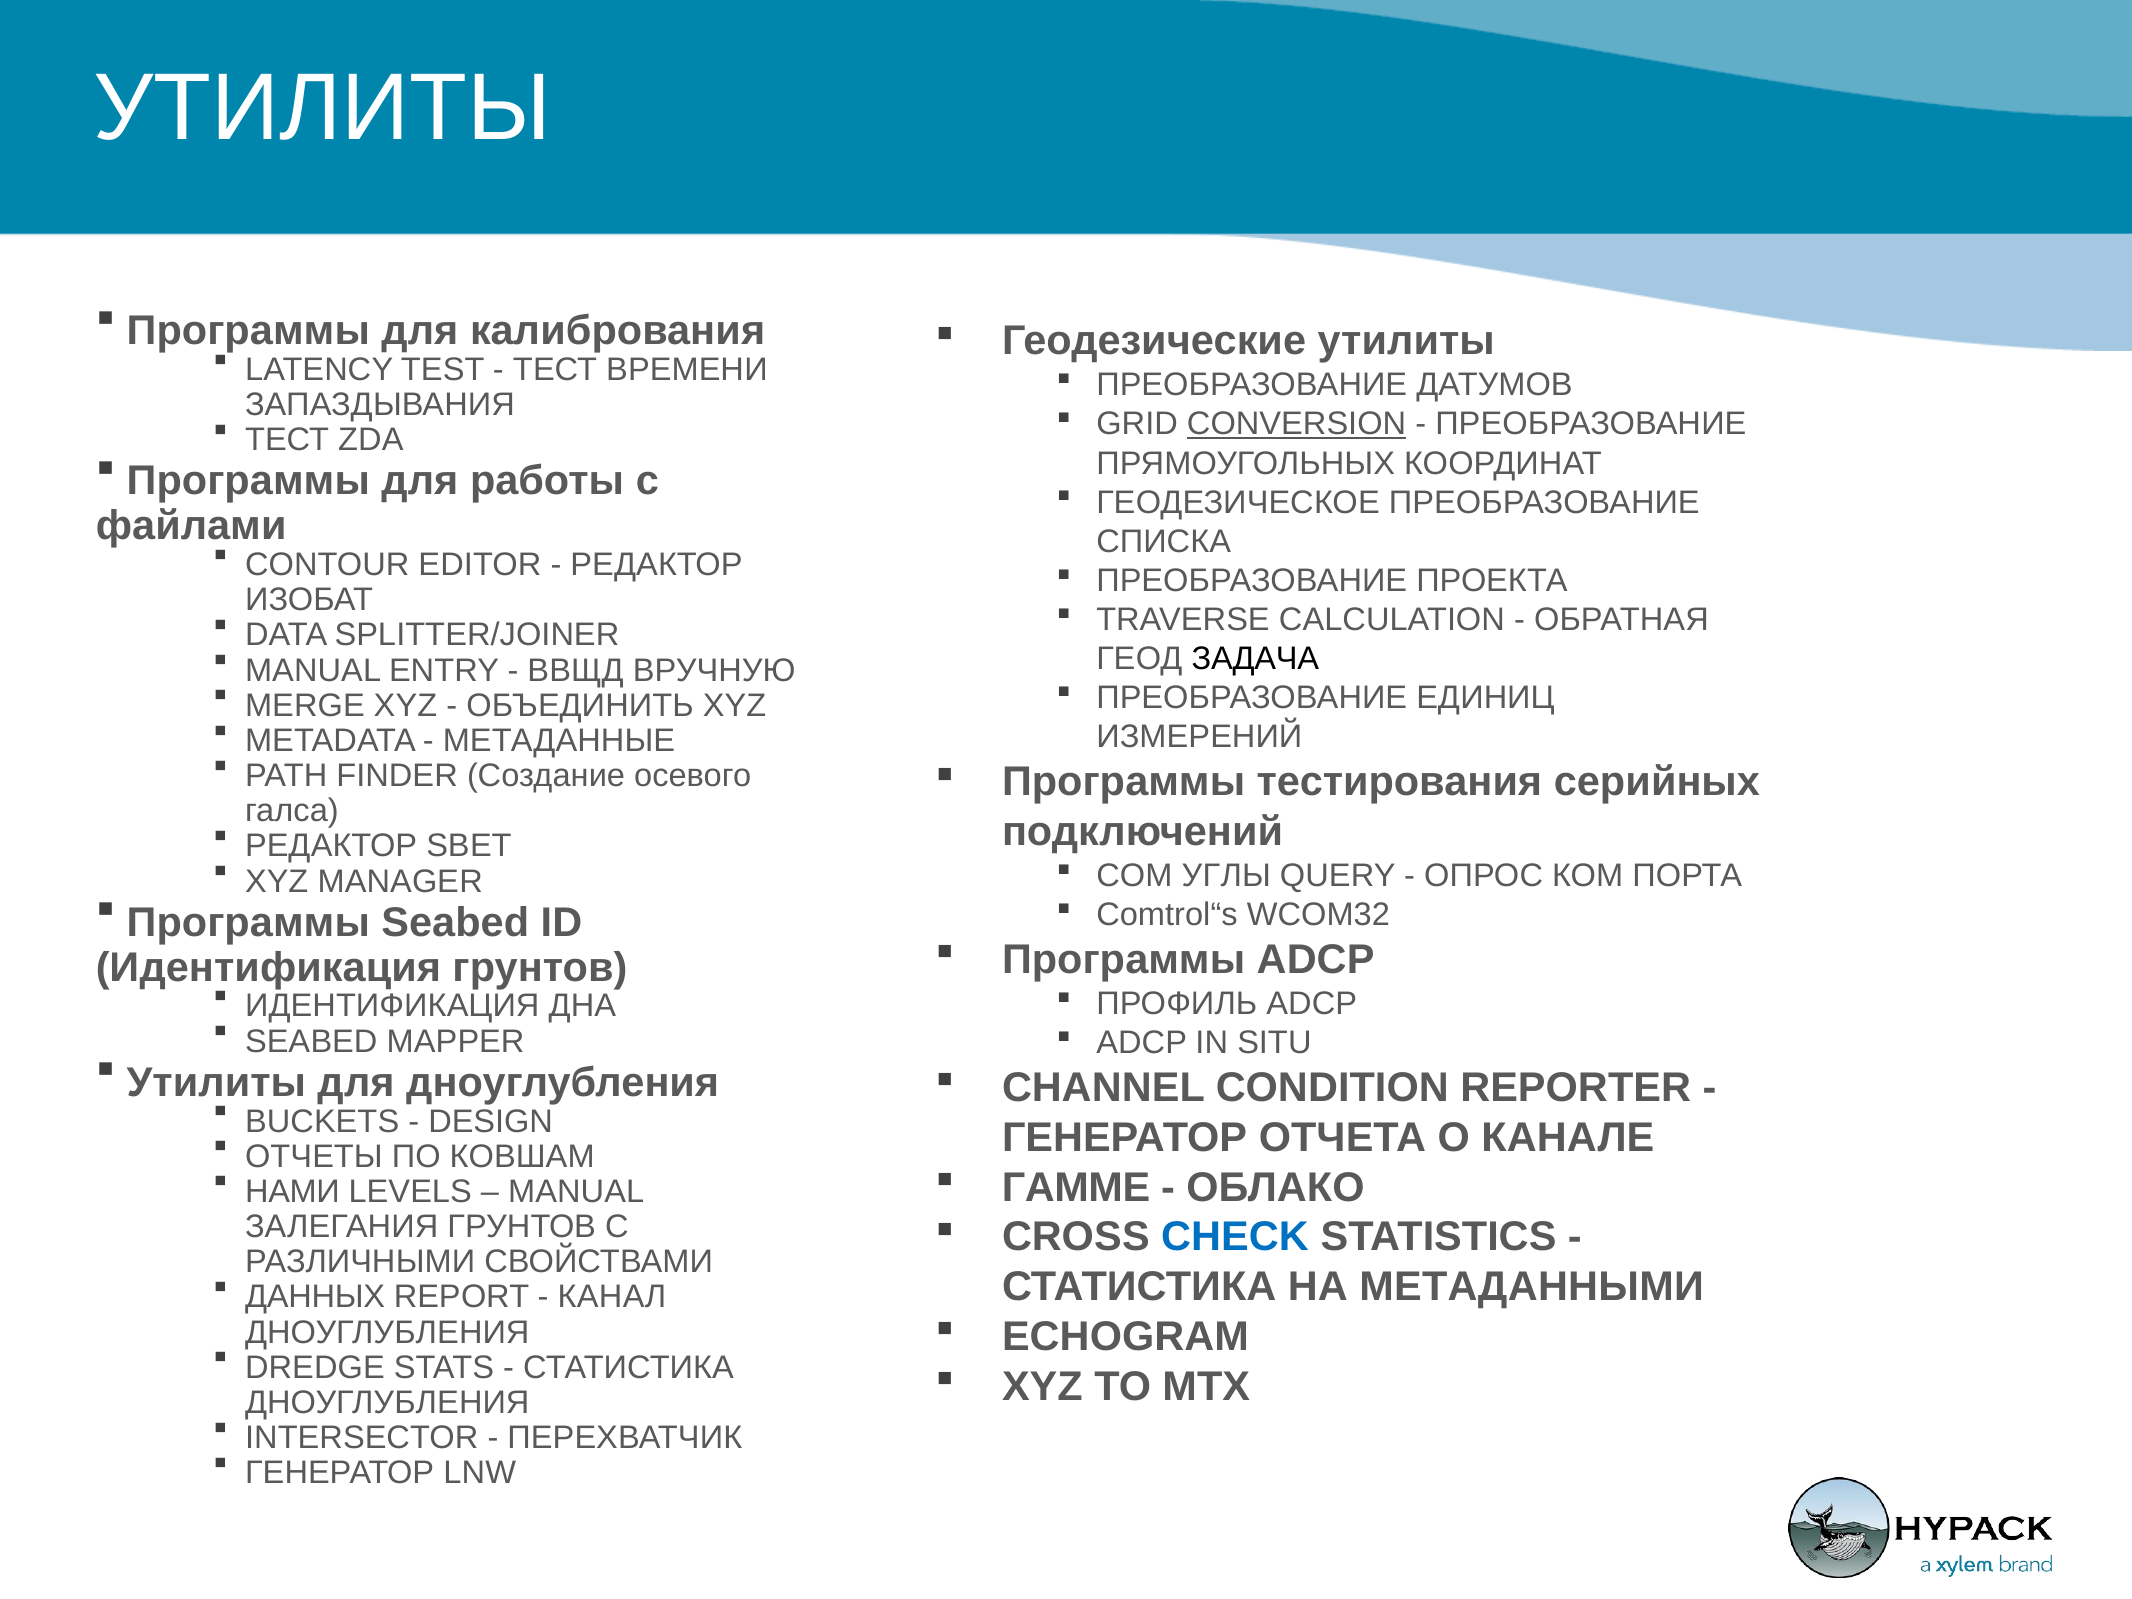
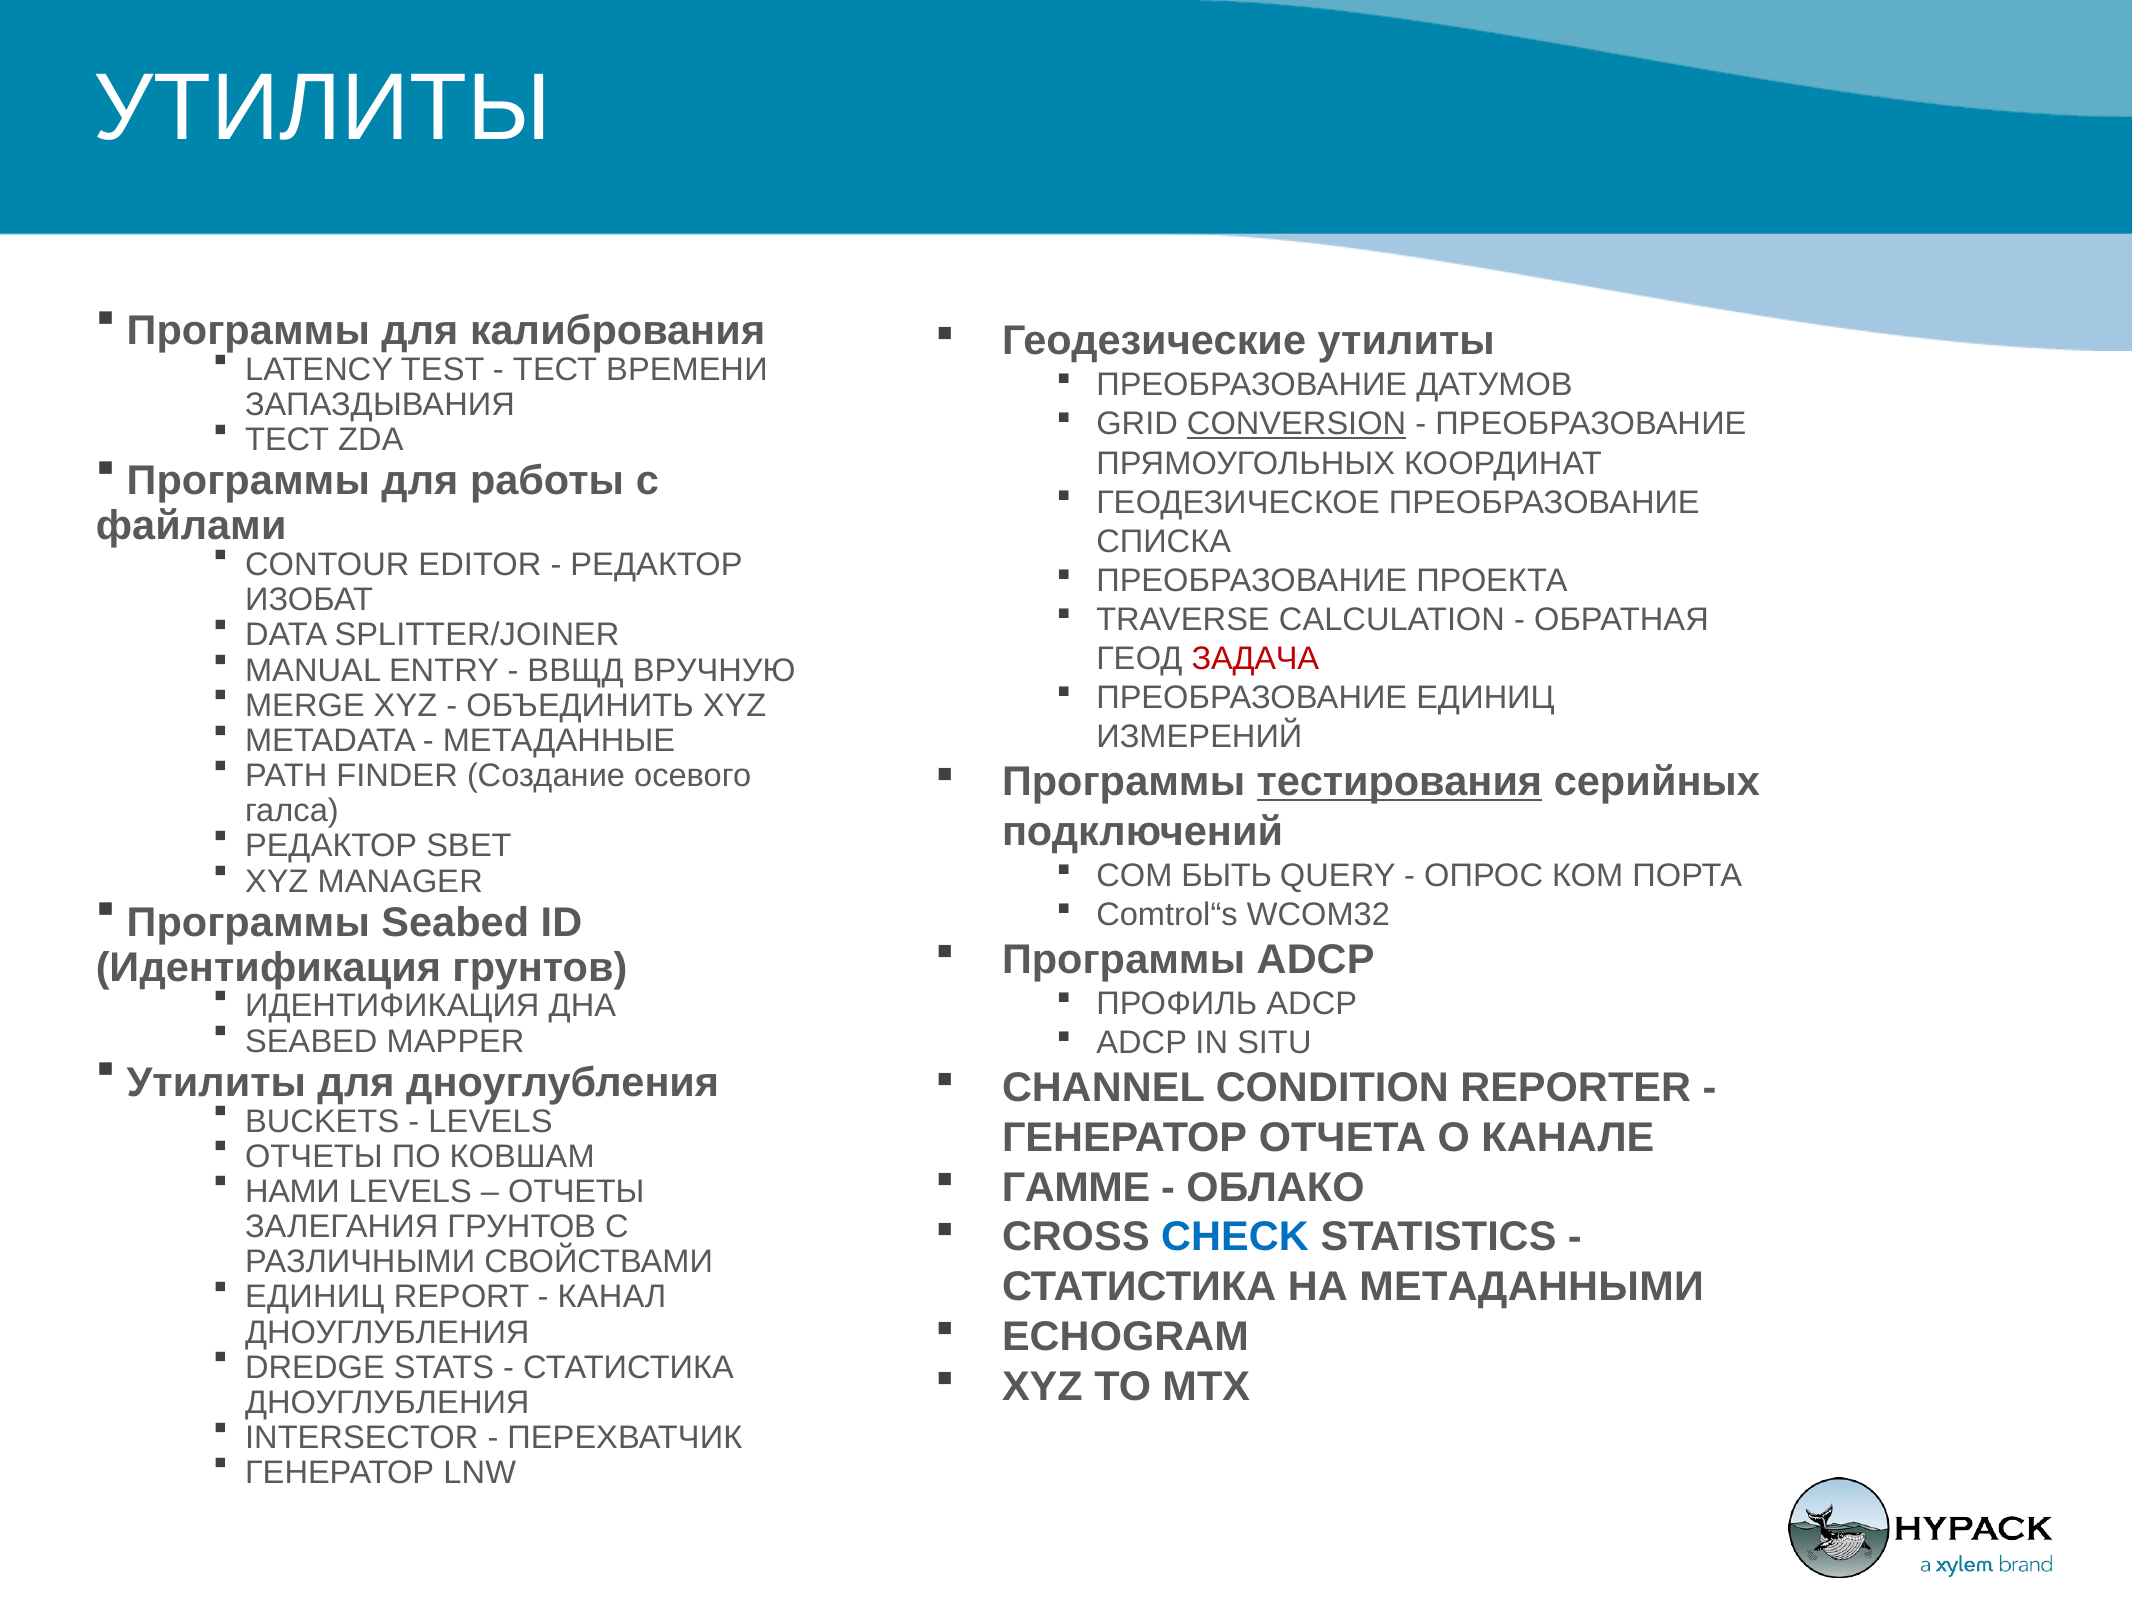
ЗАДАЧА colour: black -> red (1255, 659)
тестирования underline: none -> present (1399, 782)
УГЛЫ: УГЛЫ -> БЫТЬ (1227, 876)
DESIGN: DESIGN -> LEVELS (490, 1121)
MANUAL: MANUAL -> ОТЧЕТЫ (576, 1192)
ДАННЫХ: ДАННЫХ -> ЕДИНИЦ (315, 1297)
